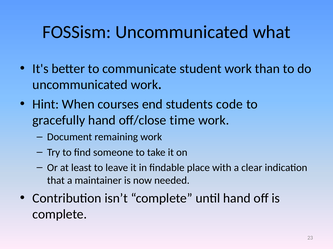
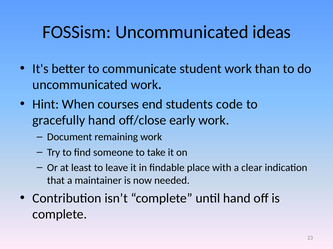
what: what -> ideas (272, 32)
time: time -> early (182, 121)
